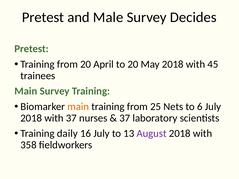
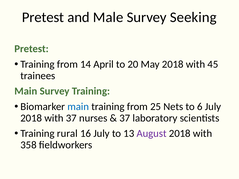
Decides: Decides -> Seeking (193, 17)
from 20: 20 -> 14 (86, 64)
main colour: orange -> blue (78, 107)
daily: daily -> rural (67, 134)
